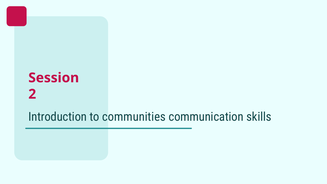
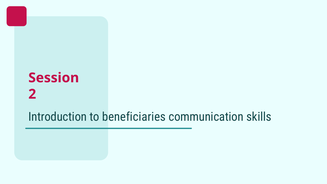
communities: communities -> beneficiaries (134, 117)
